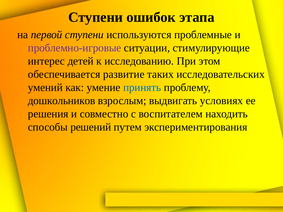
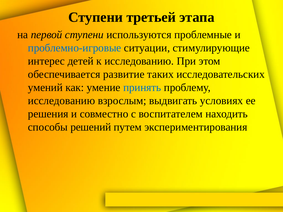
ошибок: ошибок -> третьей (151, 17)
проблемно-игровые colour: purple -> blue (75, 48)
дошкольников: дошкольников -> исследованию (62, 101)
